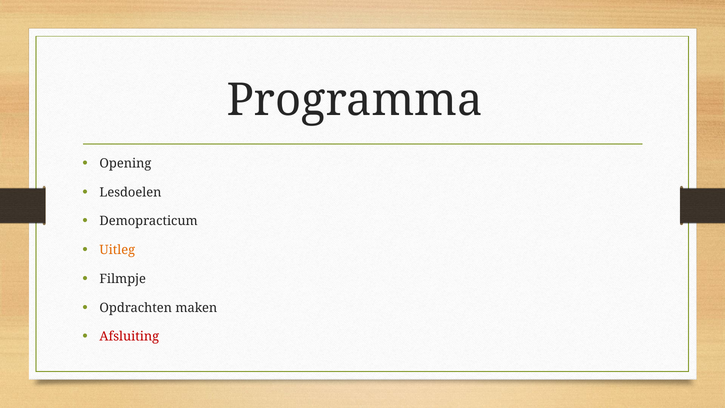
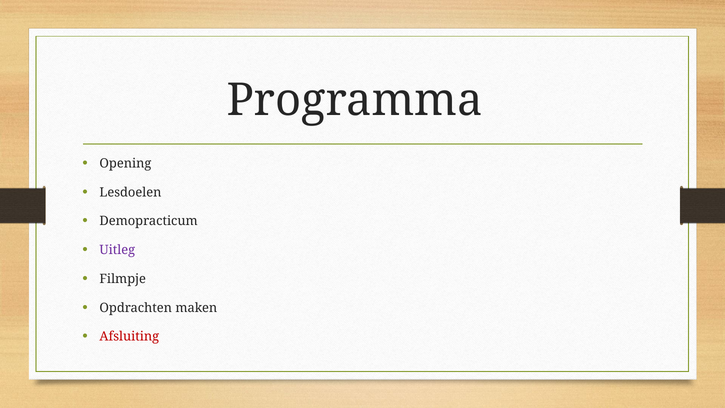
Uitleg colour: orange -> purple (117, 250)
